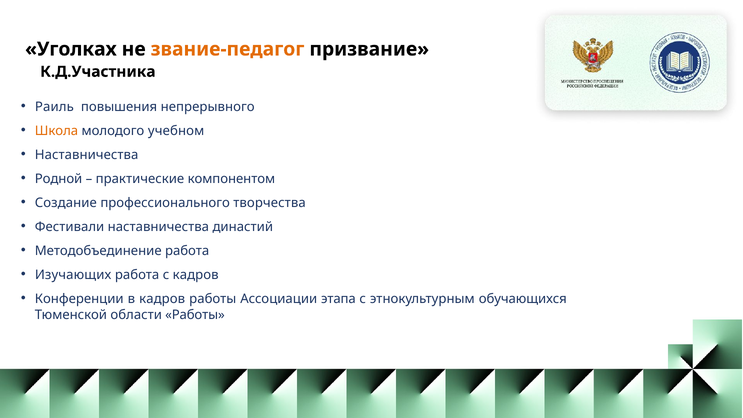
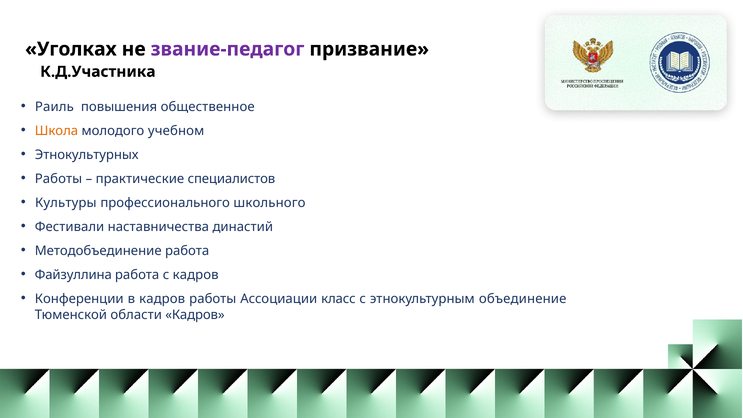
звание-педагог colour: orange -> purple (228, 49)
непрерывного: непрерывного -> общественное (208, 107)
Наставничества: Наставничества -> Этнокультурных (87, 155)
Родной: Родной -> Работы (59, 179)
компонентом: компонентом -> специалистов (231, 179)
Создание: Создание -> Культуры (66, 203)
творчества: творчества -> школьного (270, 203)
Изучающих: Изучающих -> Файзуллина (73, 275)
этапа: этапа -> класс (338, 299)
обучающихся: обучающихся -> объединение (523, 299)
области Работы: Работы -> Кадров (195, 315)
